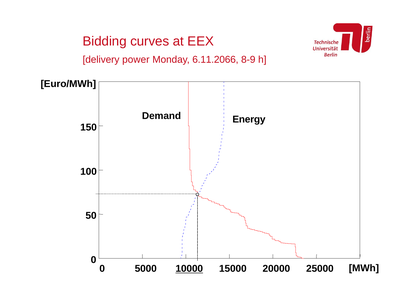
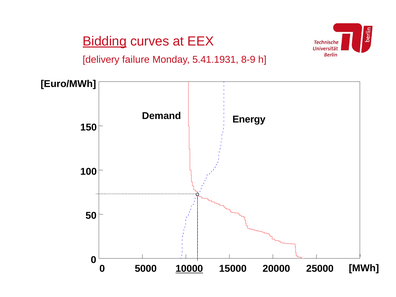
Bidding underline: none -> present (105, 41)
power: power -> failure (136, 60)
6.11.2066: 6.11.2066 -> 5.41.1931 (215, 60)
